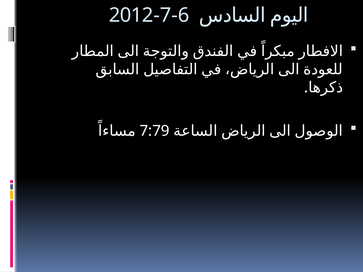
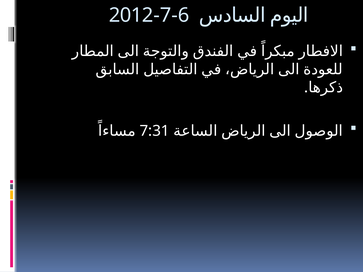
7:79: 7:79 -> 7:31 (155, 131)
